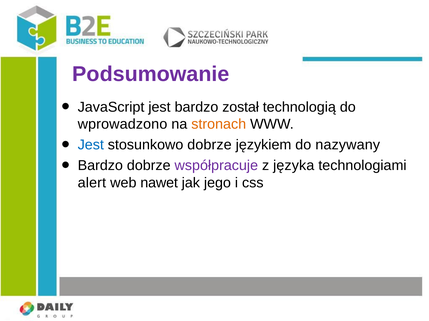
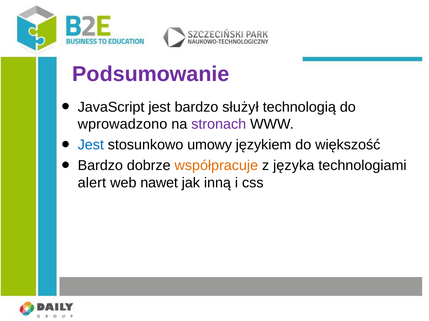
został: został -> służył (240, 107)
stronach colour: orange -> purple (219, 124)
stosunkowo dobrze: dobrze -> umowy (210, 145)
nazywany: nazywany -> większość (348, 145)
współpracuje colour: purple -> orange (216, 166)
jego: jego -> inną (217, 183)
